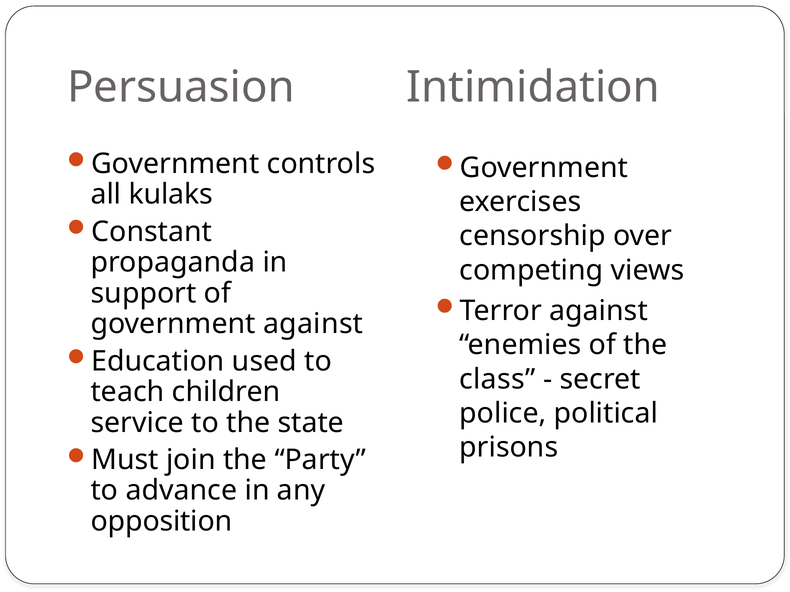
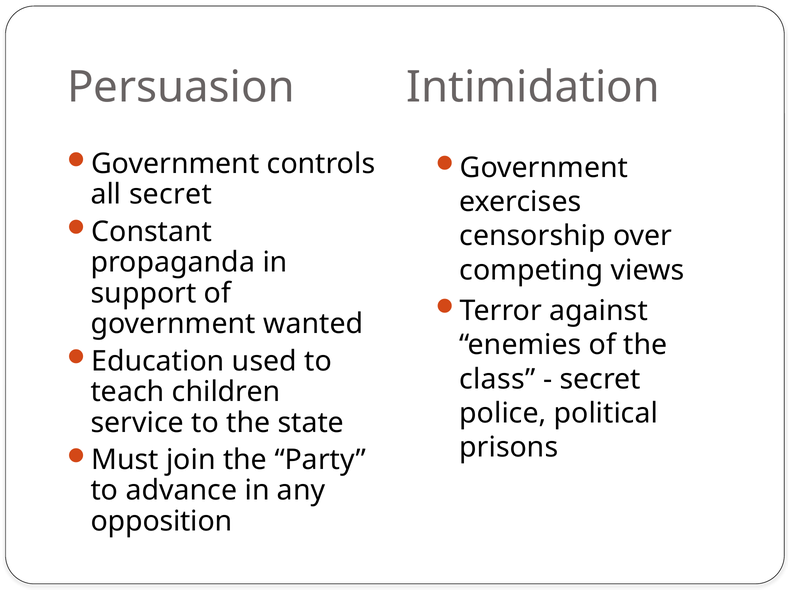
all kulaks: kulaks -> secret (171, 195)
government against: against -> wanted (313, 324)
